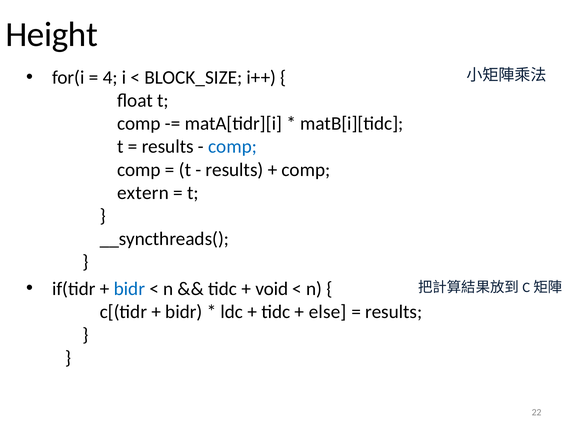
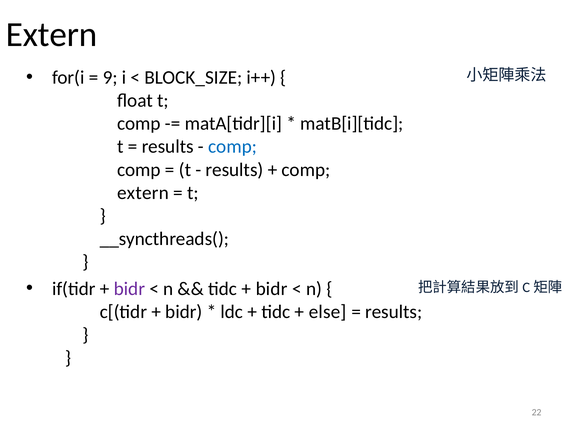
Height: Height -> Extern (52, 35)
4: 4 -> 9 (110, 78)
bidr colour: blue -> purple (129, 289)
void: void -> bidr (272, 289)
